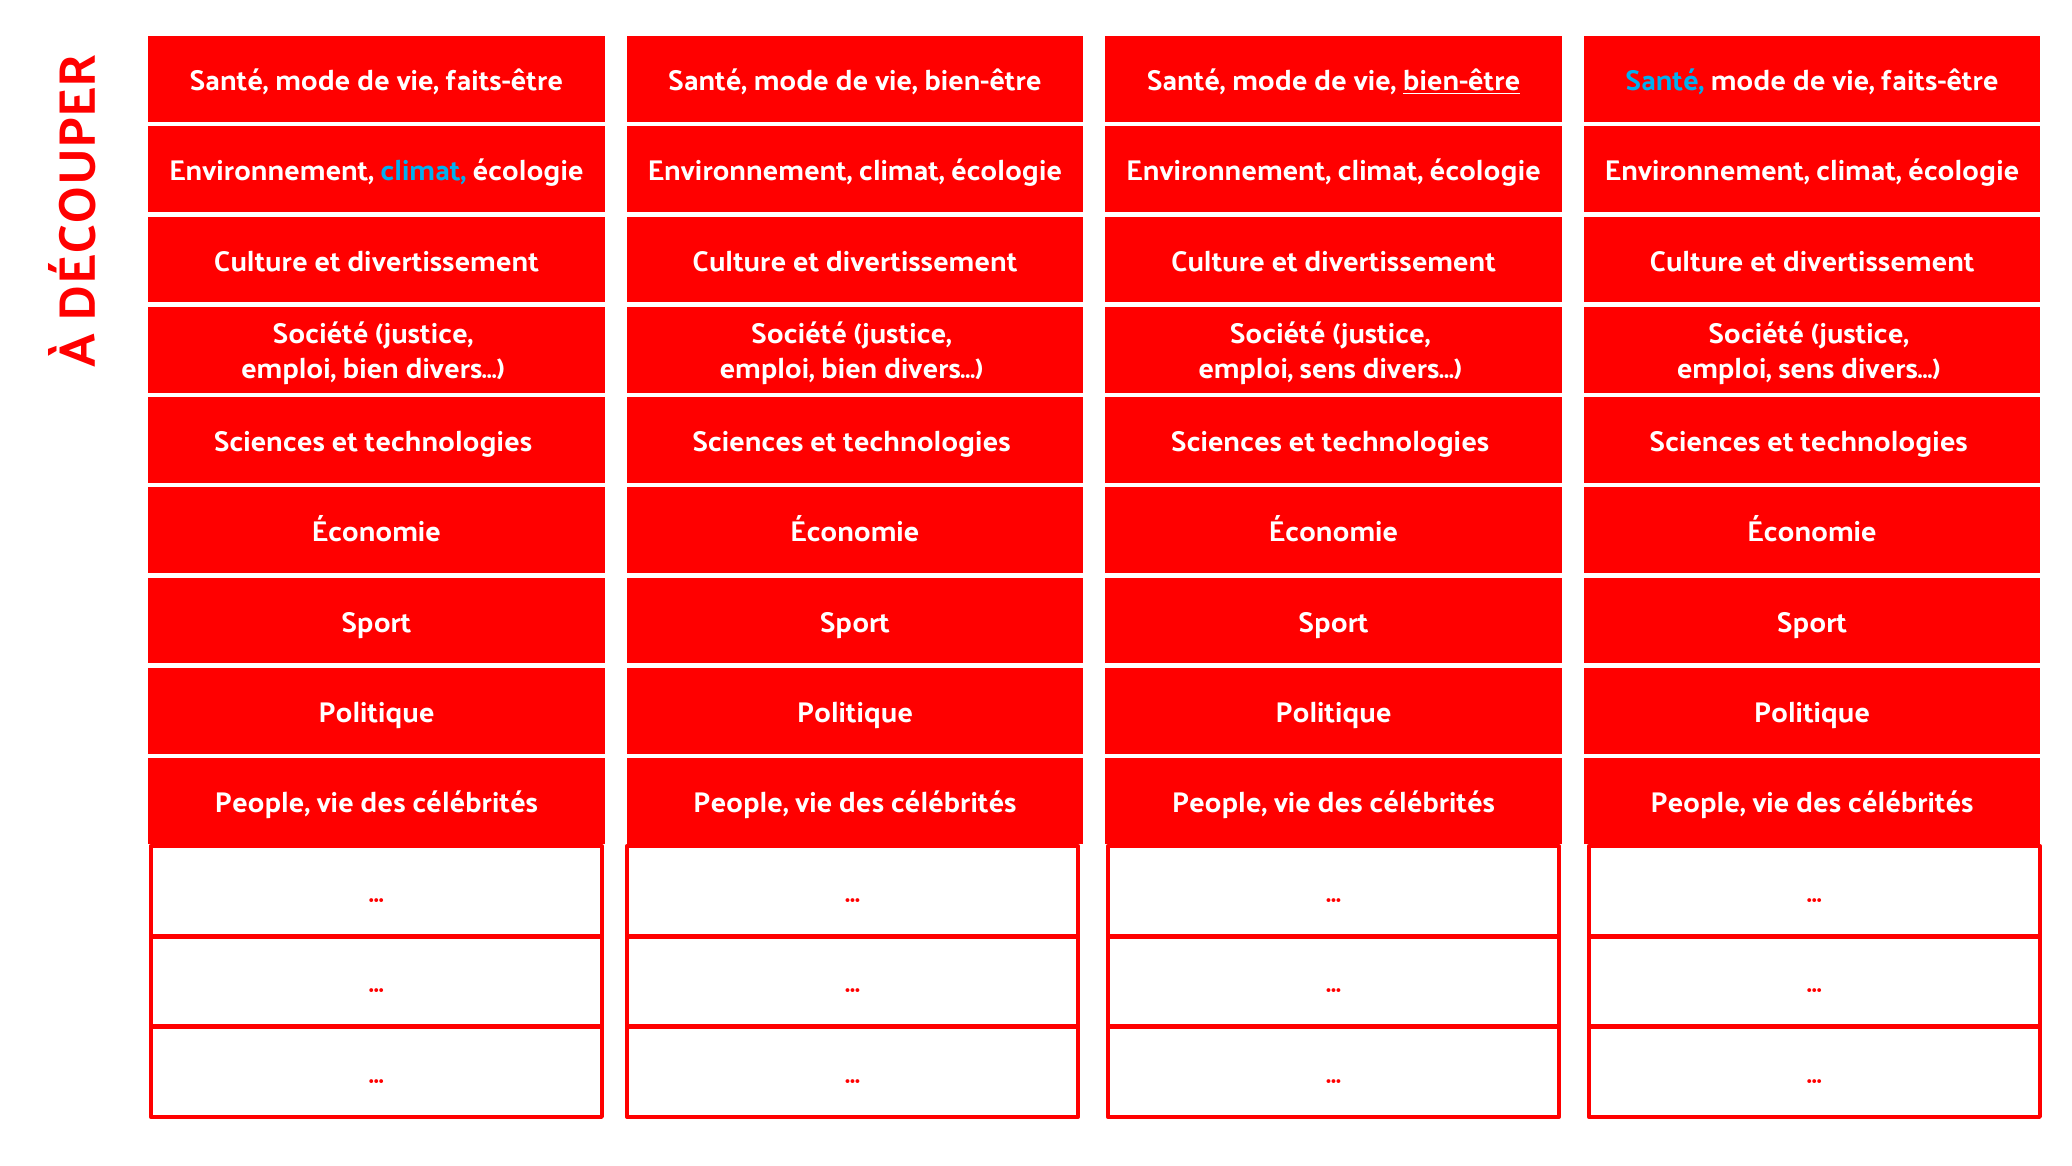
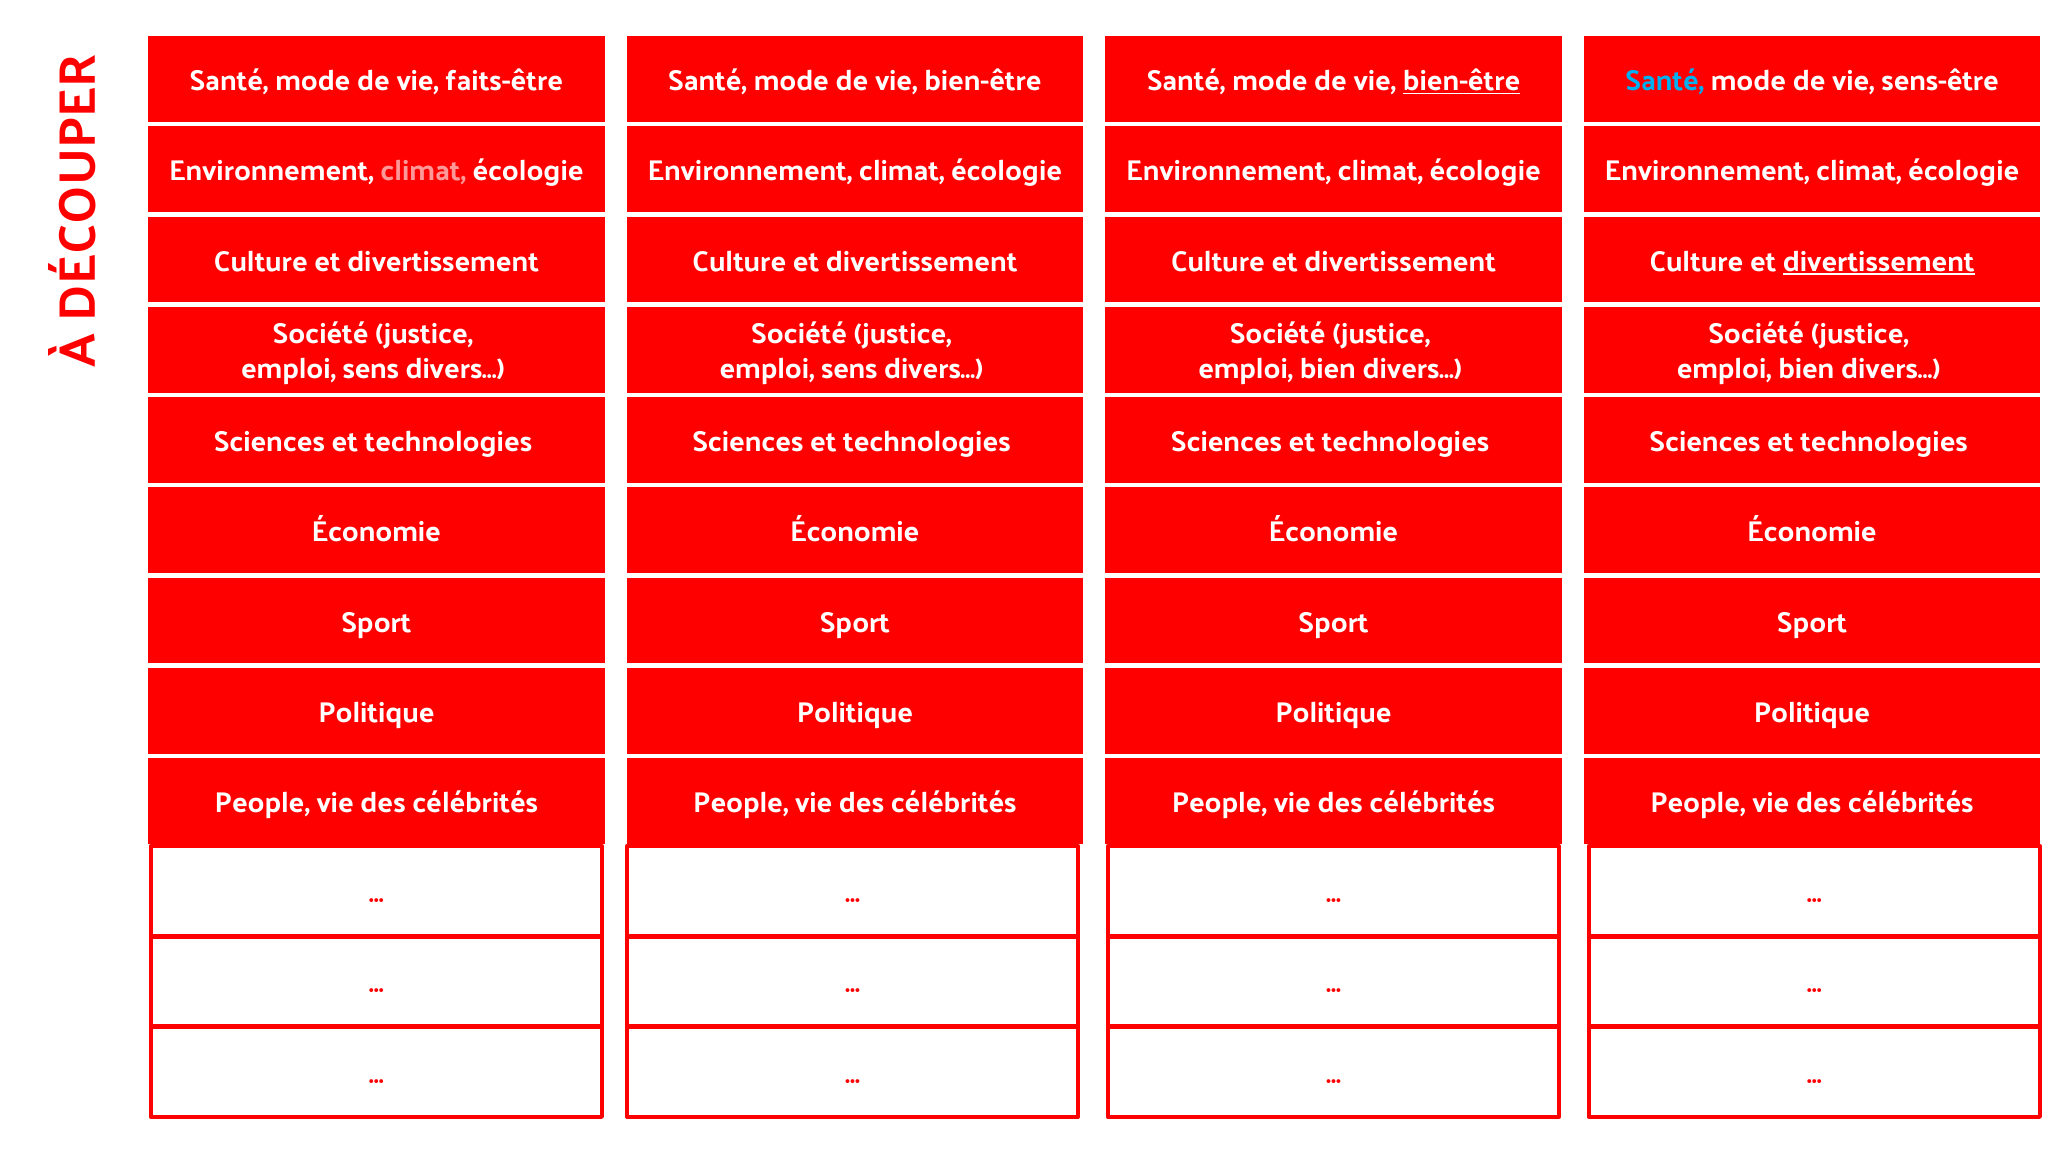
faits-être: faits-être -> sens-être (1940, 81)
climat colour: light blue -> pink (423, 171)
divertissement underline: none -> present (1879, 261)
bien: bien -> sens (371, 369)
bien: bien -> sens (849, 369)
sens: sens -> bien (1328, 369)
sens: sens -> bien (1806, 369)
